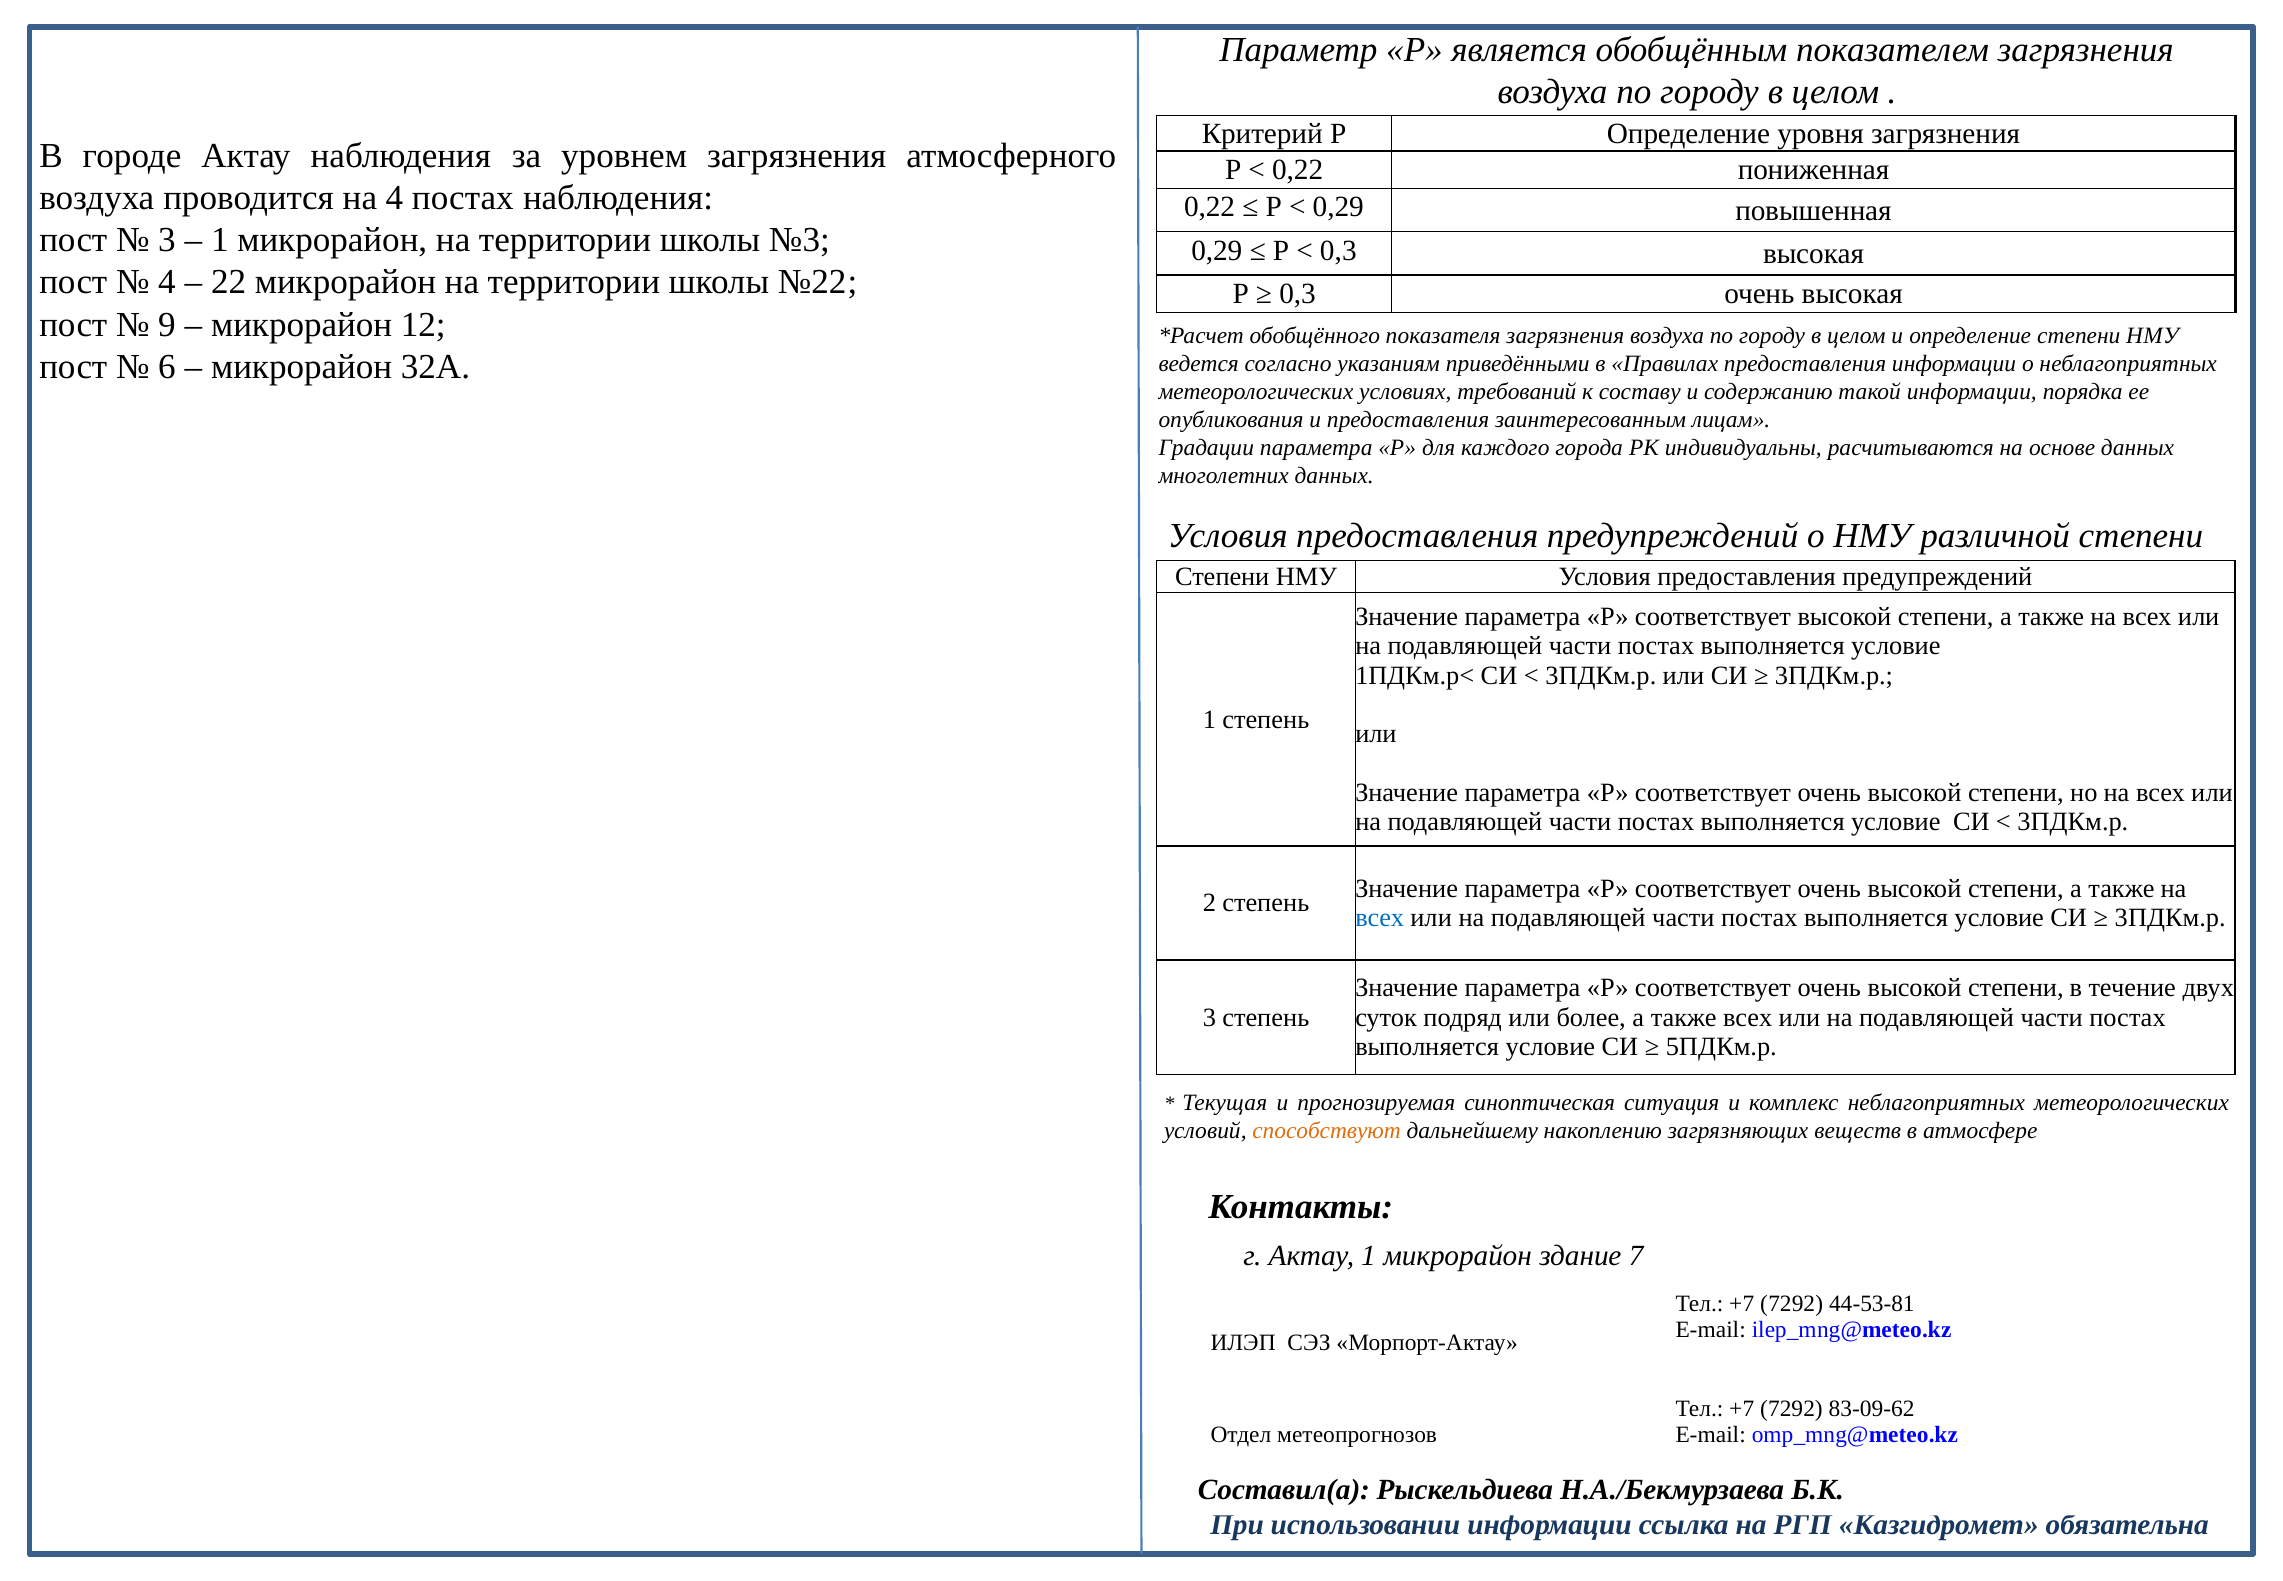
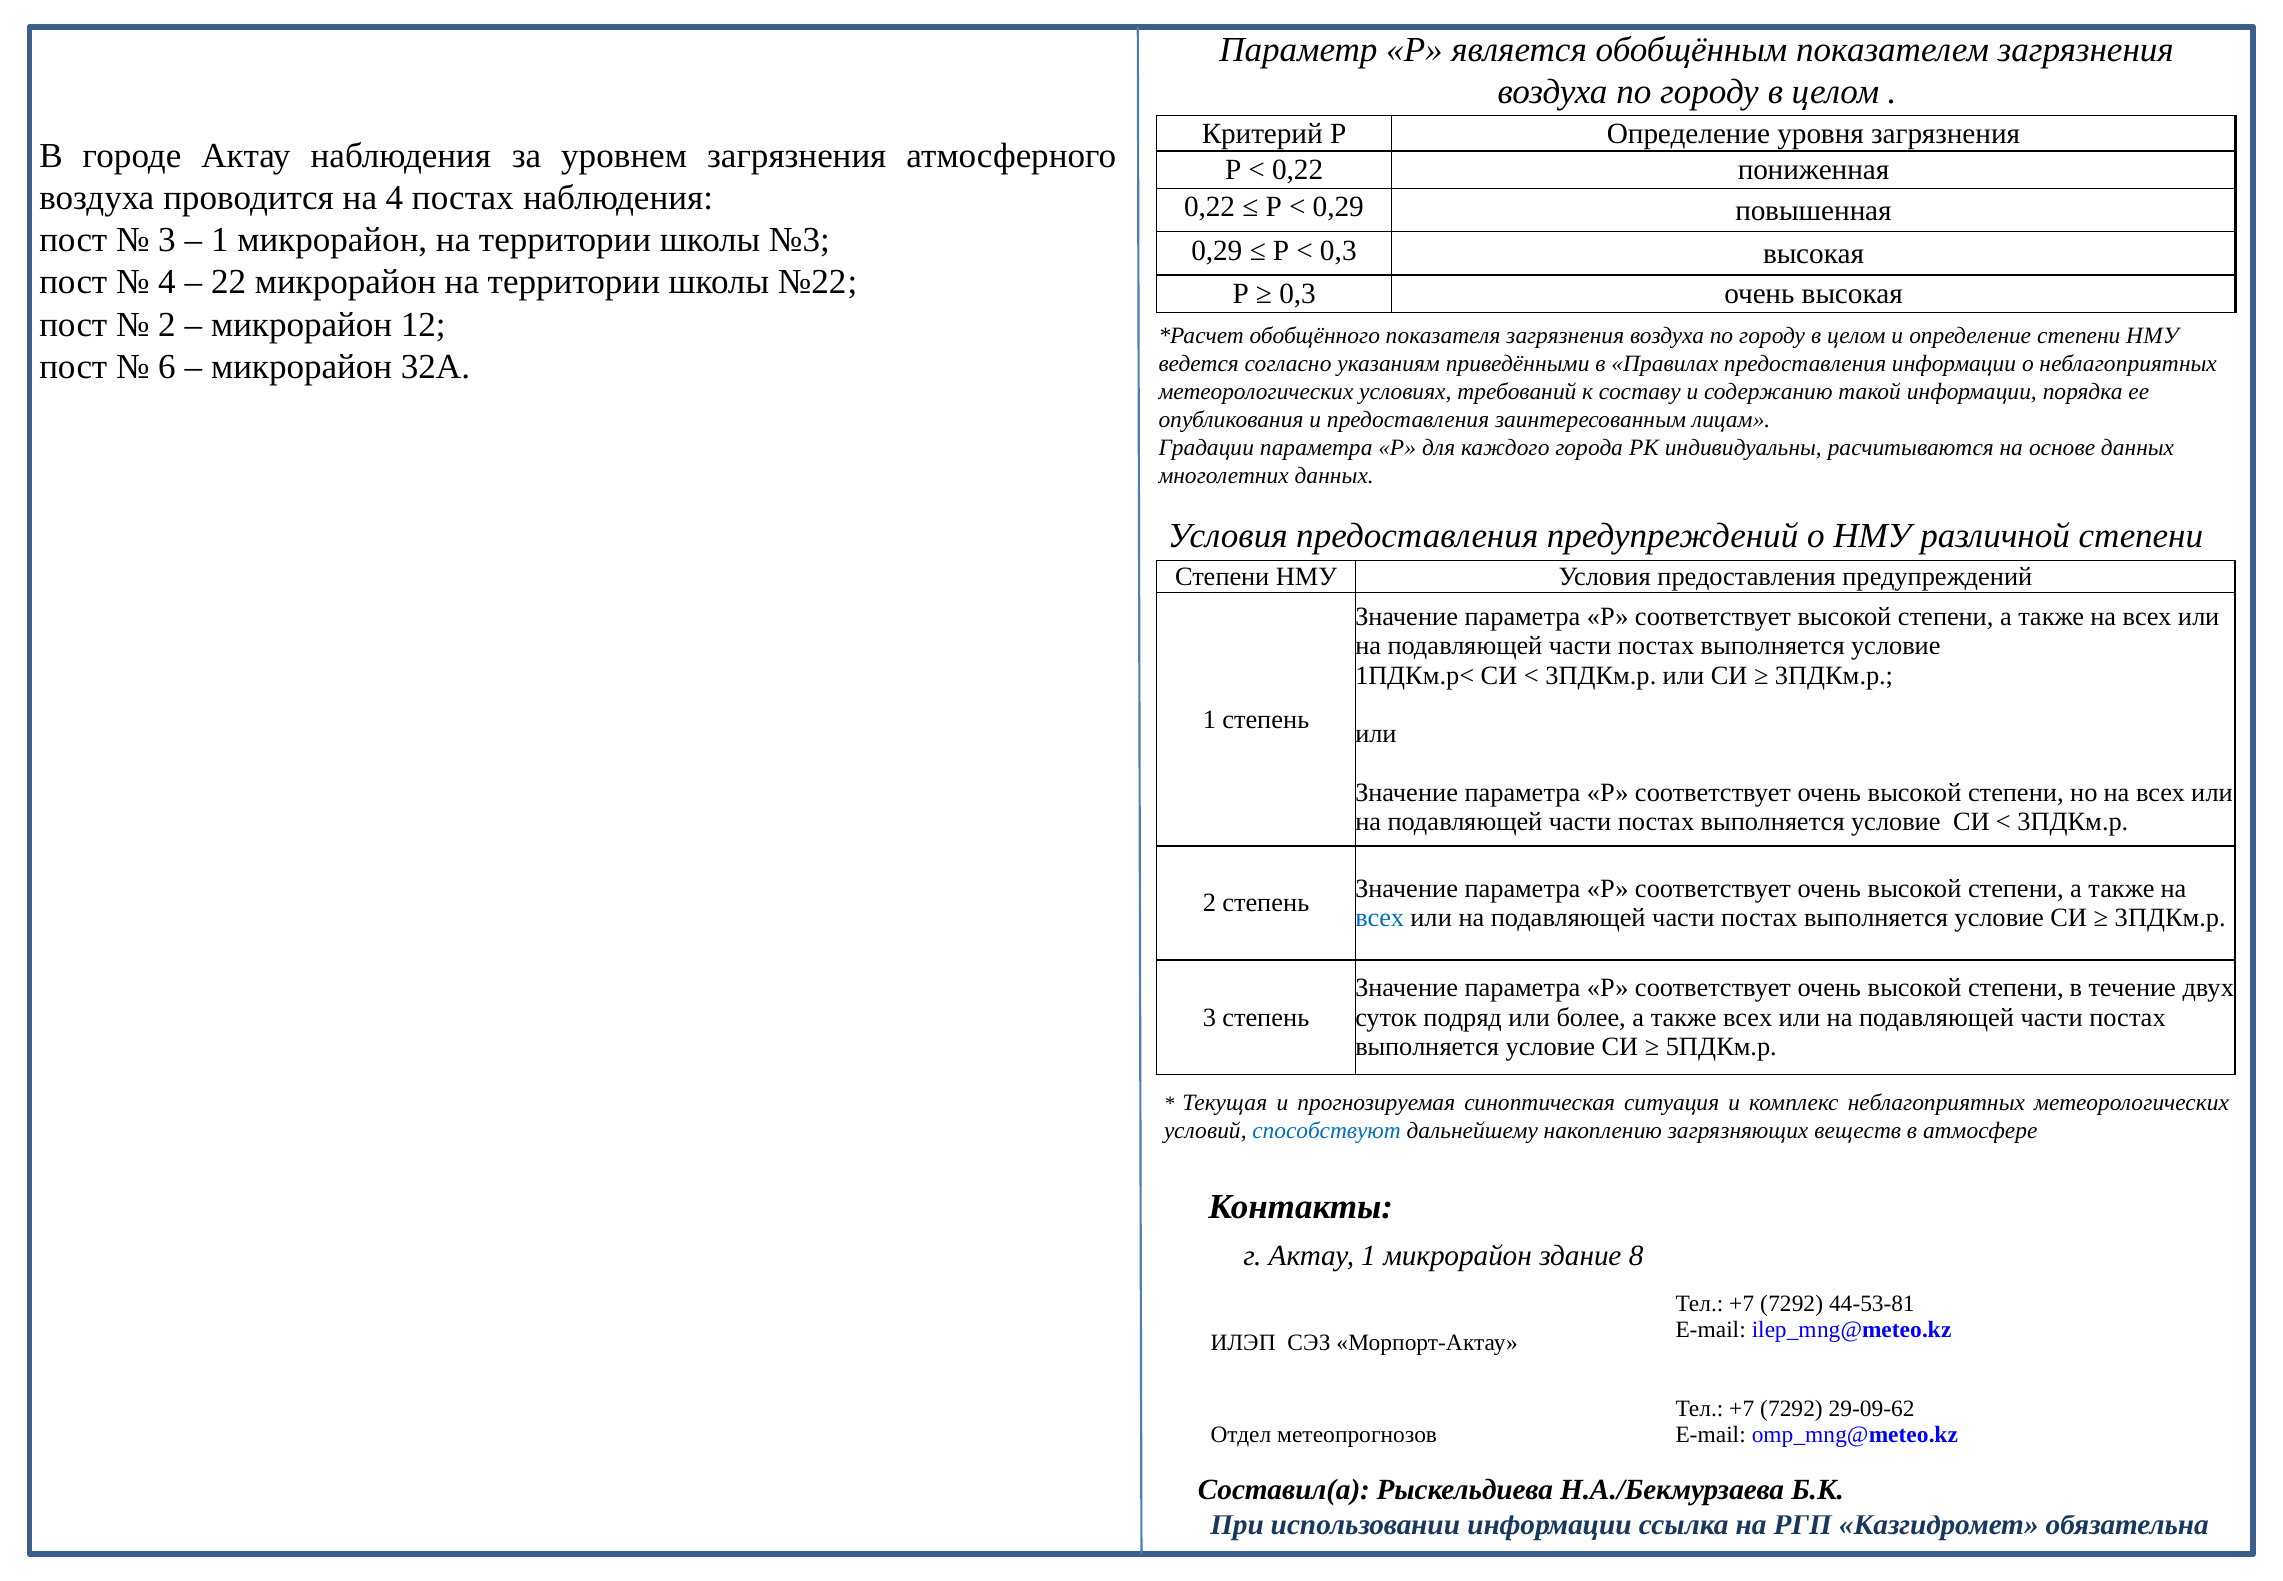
9: 9 -> 2 (167, 324)
способствуют colour: orange -> blue (1327, 1130)
7: 7 -> 8 (1636, 1256)
83-09-62: 83-09-62 -> 29-09-62 (1872, 1409)
